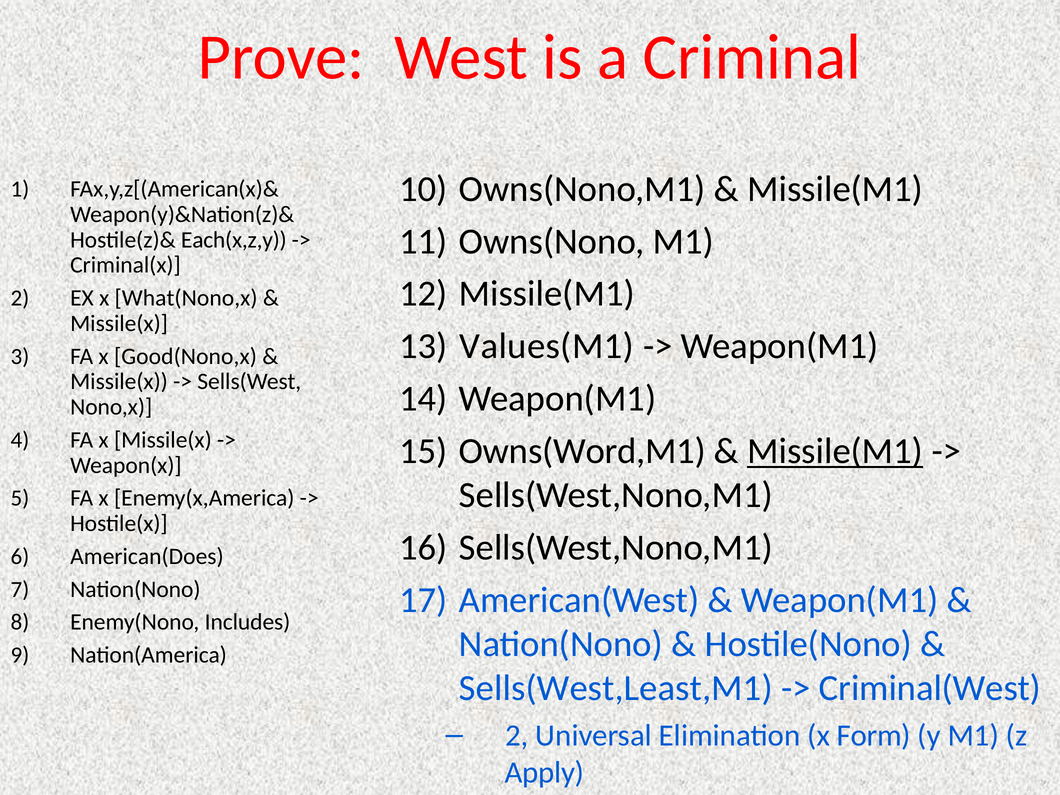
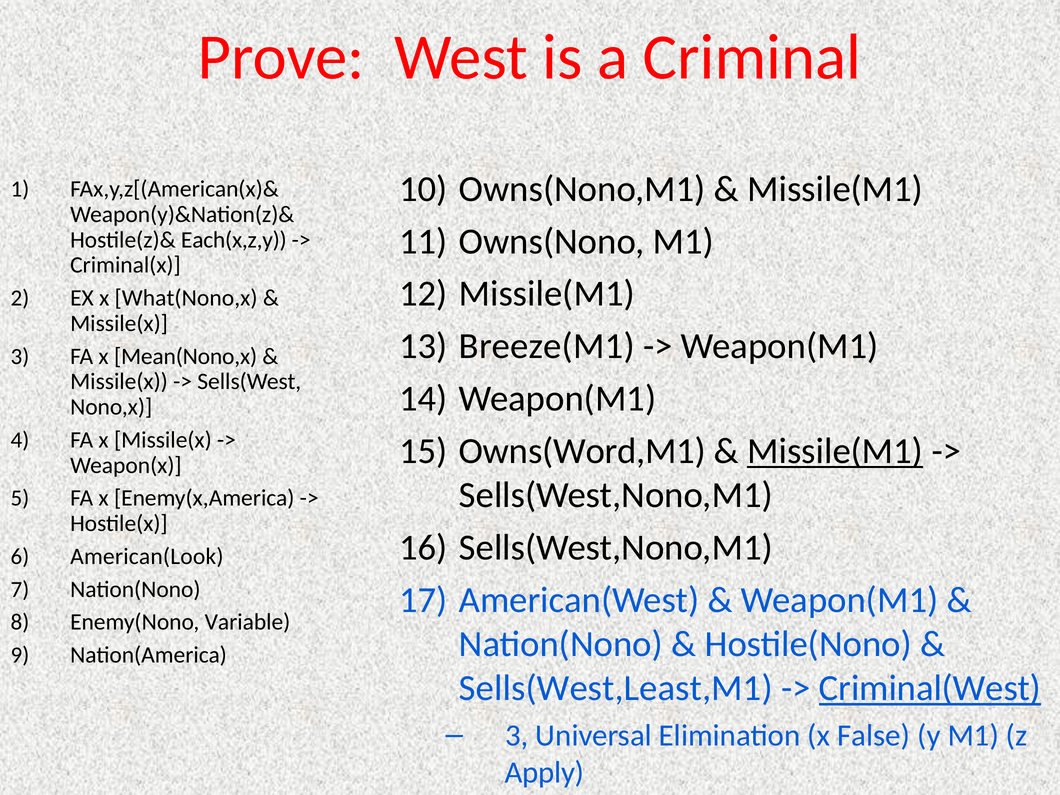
Values(M1: Values(M1 -> Breeze(M1 (547, 346)
Good(Nono,x: Good(Nono,x -> Mean(Nono,x (186, 356)
American(Does: American(Does -> American(Look (147, 556)
Includes: Includes -> Variable (248, 622)
Criminal(West underline: none -> present (930, 688)
2: 2 -> 3 (517, 736)
Form: Form -> False (874, 736)
